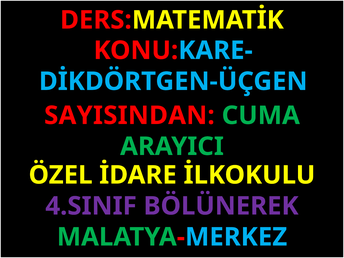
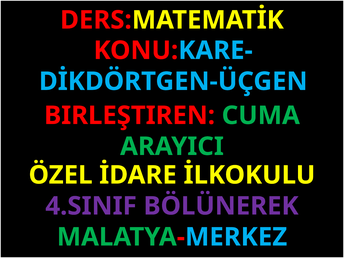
SAYISINDAN: SAYISINDAN -> BIRLEŞTIREN (130, 115)
